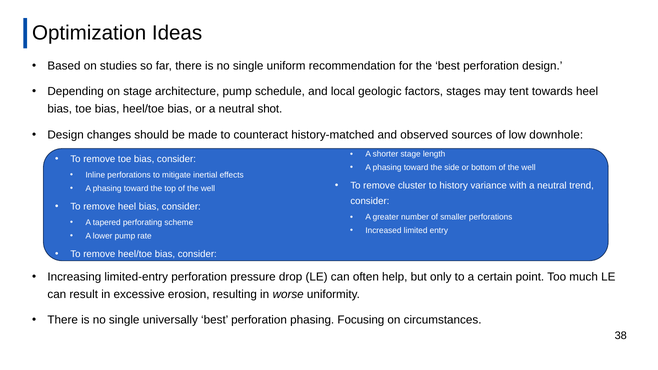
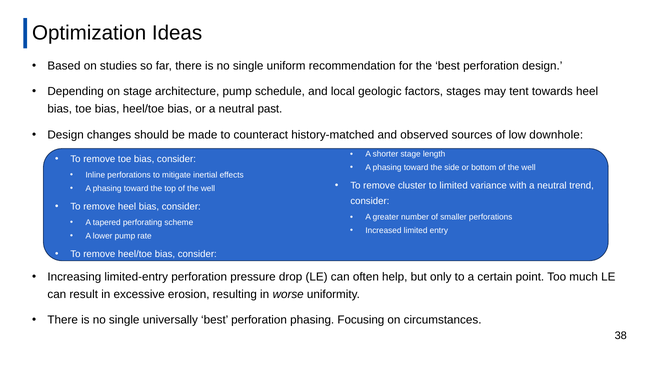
shot: shot -> past (270, 109)
to history: history -> limited (454, 186)
